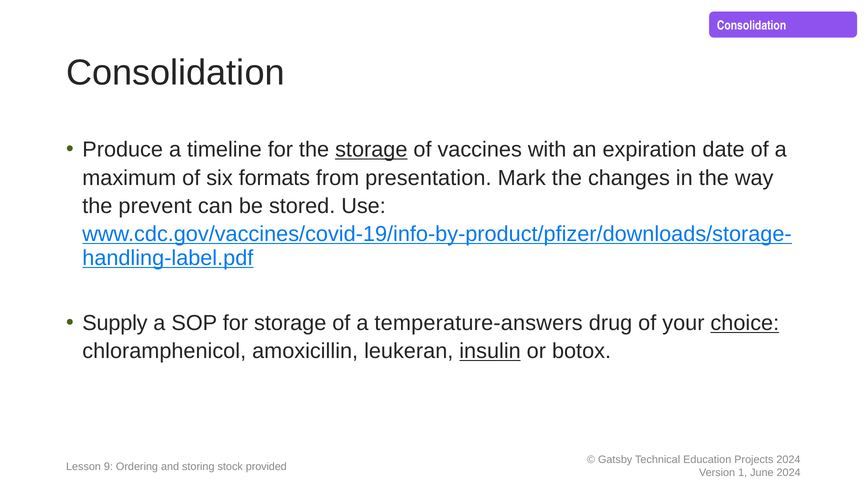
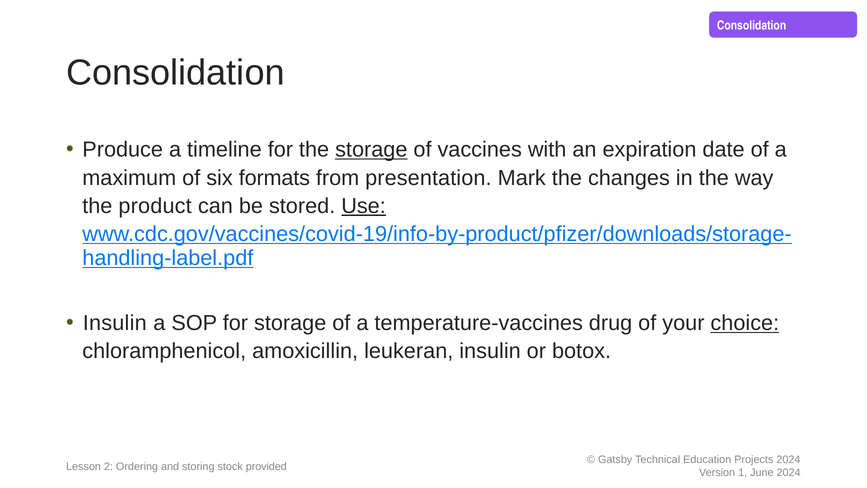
prevent: prevent -> product (155, 206)
Use underline: none -> present (364, 206)
Supply: Supply -> Insulin (115, 323)
temperature-answers: temperature-answers -> temperature-vaccines (479, 323)
insulin underline: present -> none (490, 351)
9: 9 -> 2 (108, 466)
